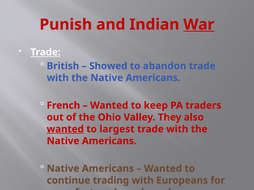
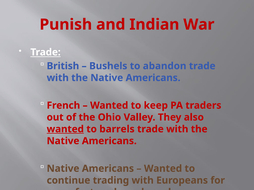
War underline: present -> none (199, 25)
Showed: Showed -> Bushels (108, 66)
largest: largest -> barrels (117, 129)
